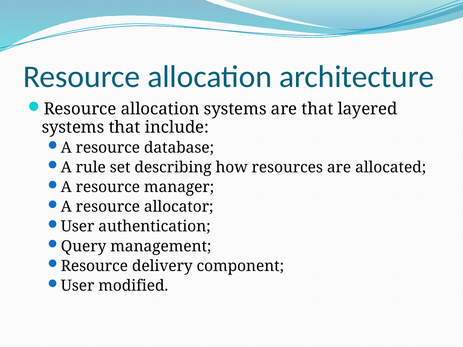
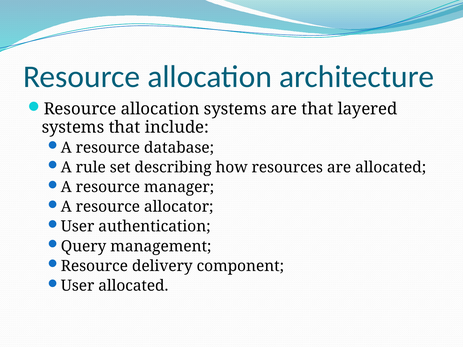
User modified: modified -> allocated (133, 286)
